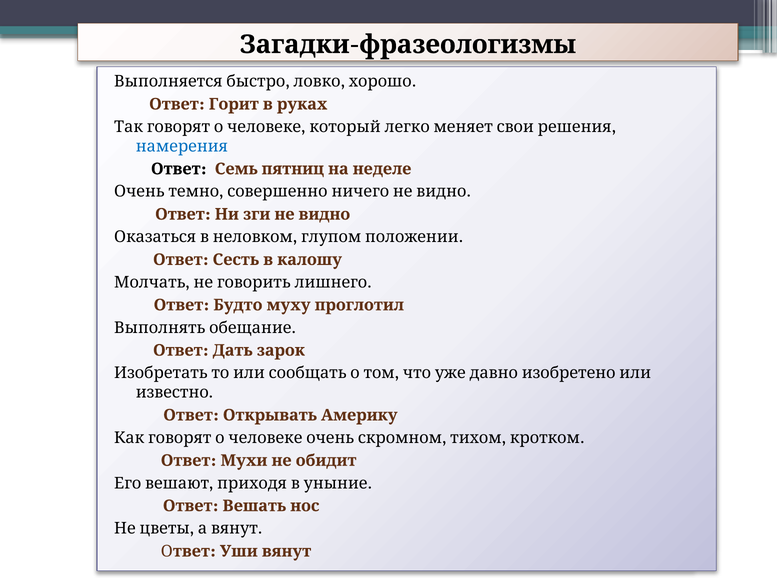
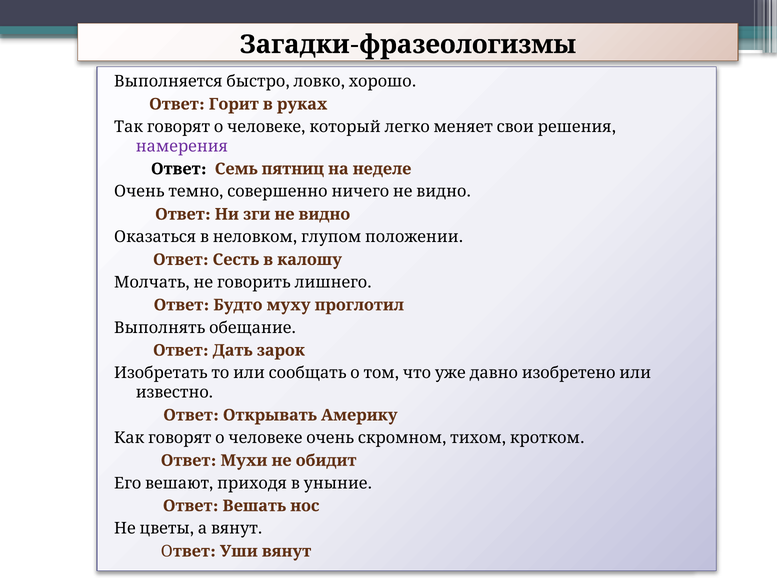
намерения colour: blue -> purple (182, 146)
